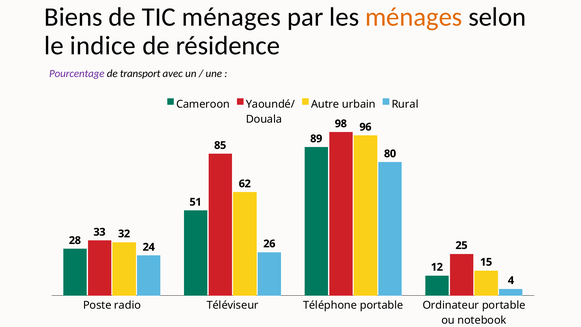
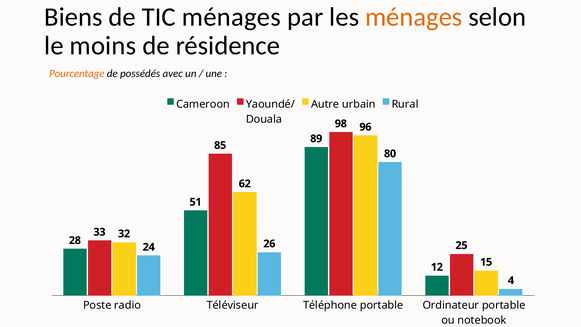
indice: indice -> moins (103, 46)
Pourcentage colour: purple -> orange (77, 74)
transport: transport -> possédés (140, 74)
